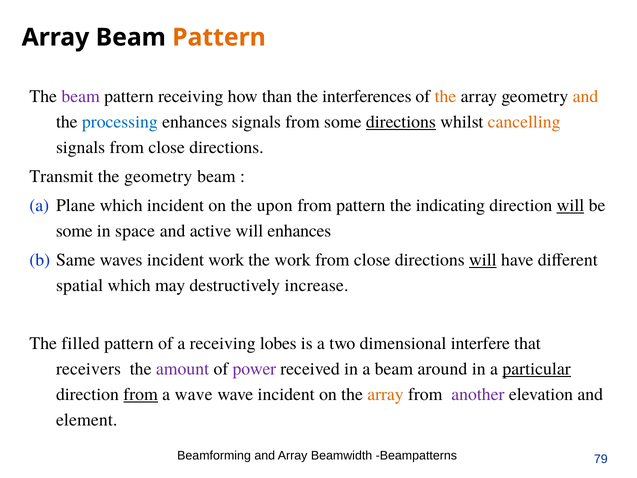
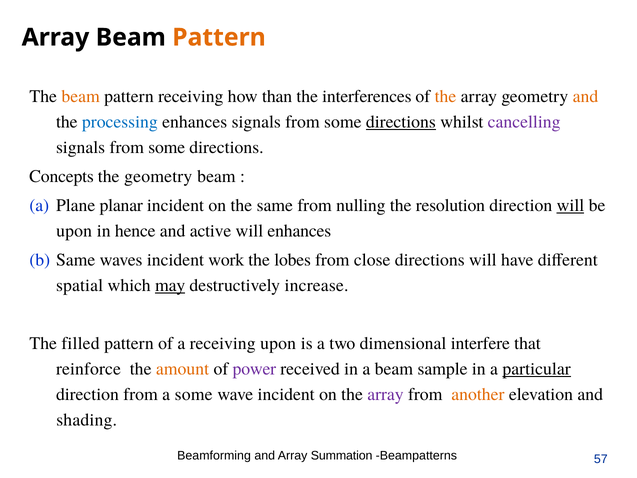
beam colour: purple -> orange (81, 96)
cancelling colour: orange -> purple (524, 122)
close: close -> some (167, 147)
Transmit: Transmit -> Concepts (62, 176)
Plane which: which -> planar (121, 205)
the upon: upon -> same (275, 205)
from pattern: pattern -> nulling (361, 205)
indicating: indicating -> resolution (450, 205)
some: some -> upon (74, 231)
space: space -> hence (135, 231)
the work: work -> lobes (293, 260)
will underline: present -> none (483, 260)
may underline: none -> present (170, 285)
receiving lobes: lobes -> upon (278, 343)
receivers: receivers -> reinforce (88, 369)
amount colour: purple -> orange (183, 369)
around: around -> sample (443, 369)
from underline: present -> none (141, 394)
a wave: wave -> some (194, 394)
array colour: orange -> purple (385, 394)
another colour: purple -> orange (478, 394)
element: element -> shading (87, 420)
Beamwidth: Beamwidth -> Summation (342, 455)
79: 79 -> 57 (601, 459)
